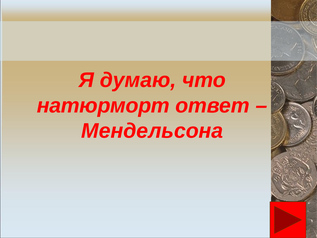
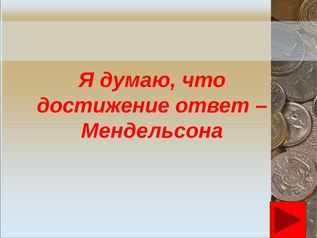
натюрморт: натюрморт -> достижение (103, 105)
